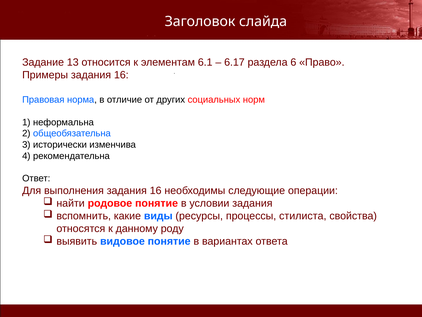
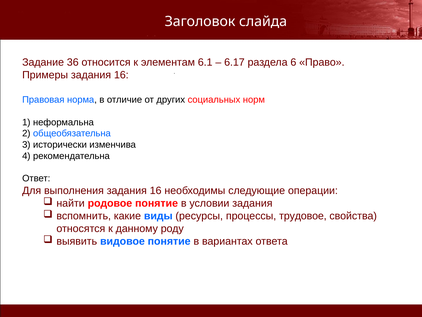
13: 13 -> 36 (73, 62)
стилиста: стилиста -> трудовое (303, 216)
